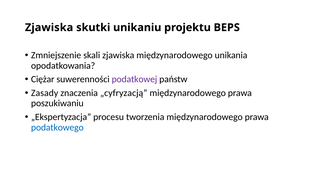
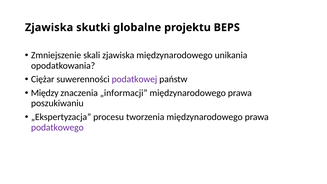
unikaniu: unikaniu -> globalne (137, 27)
Zasady: Zasady -> Między (45, 93)
„cyfryzacją: „cyfryzacją -> „informacji (124, 93)
podatkowego colour: blue -> purple (57, 127)
